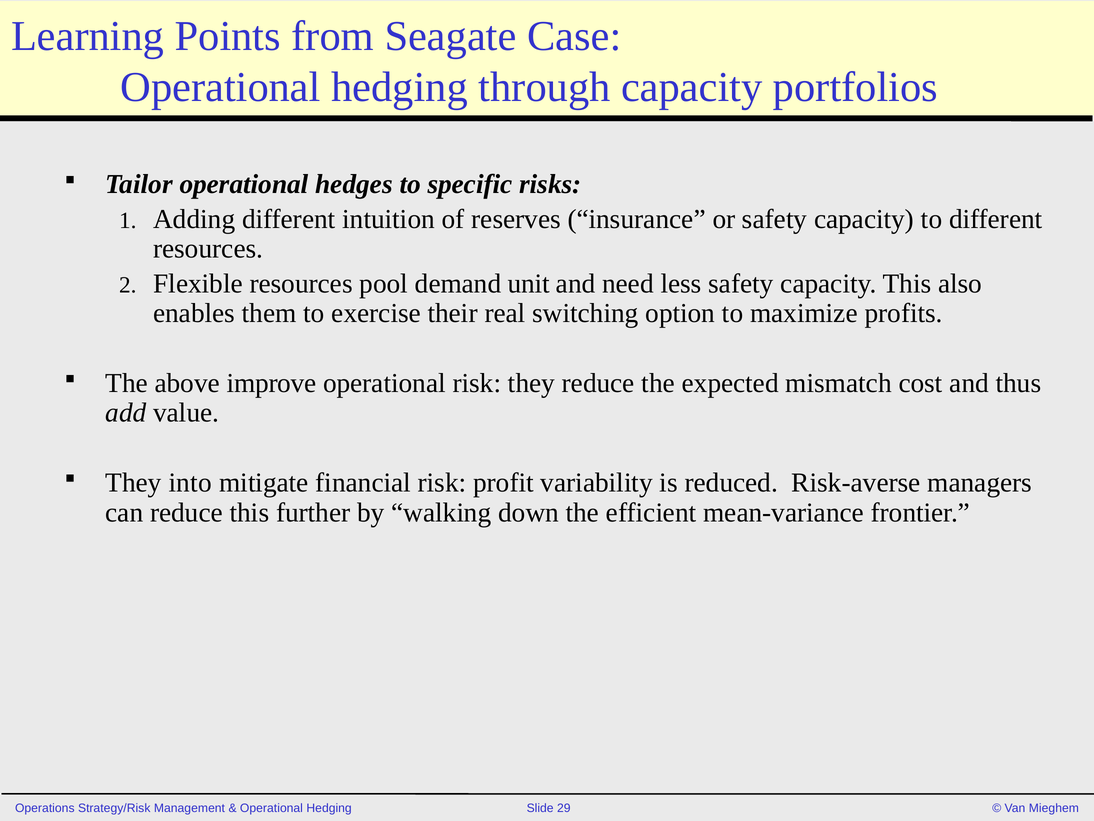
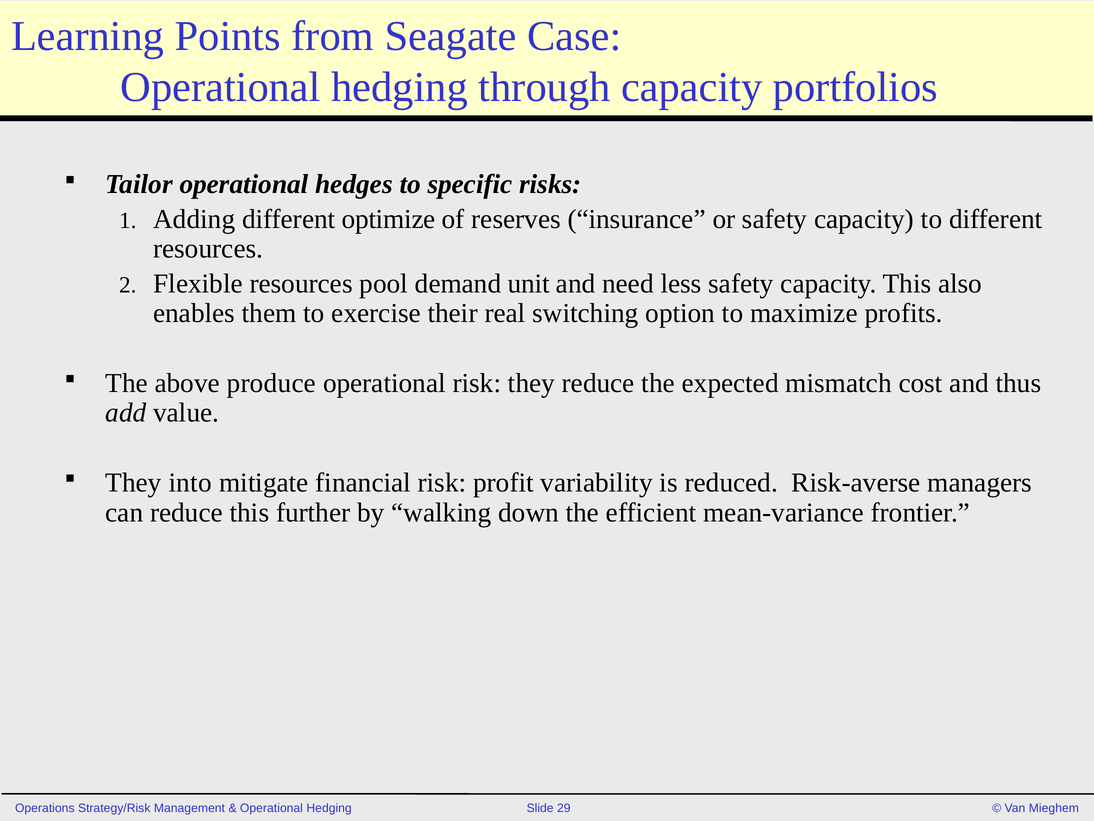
intuition: intuition -> optimize (389, 219)
improve: improve -> produce (271, 383)
